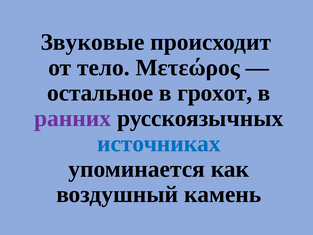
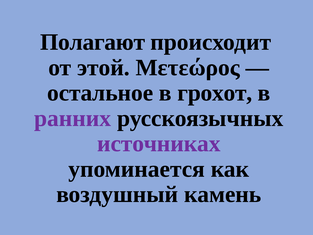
Звуковые: Звуковые -> Полагают (93, 42)
тело: тело -> этой (103, 67)
источниках colour: blue -> purple (159, 144)
